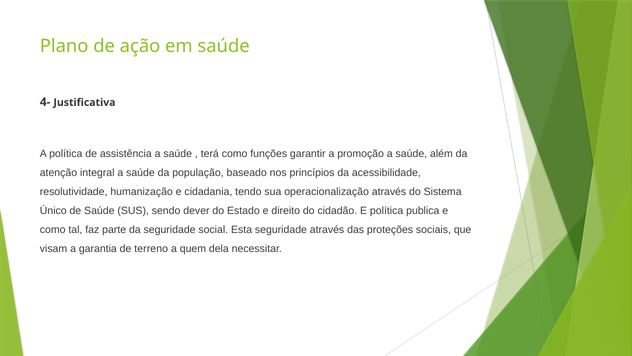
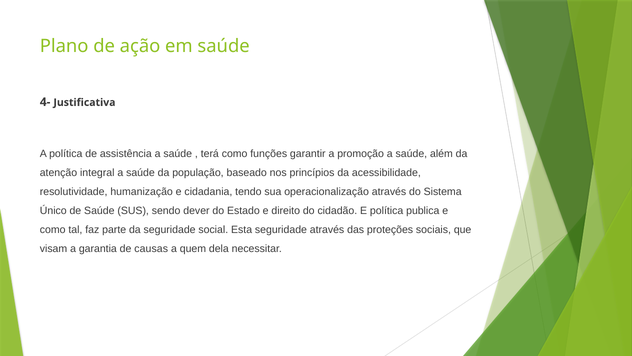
terreno: terreno -> causas (151, 248)
